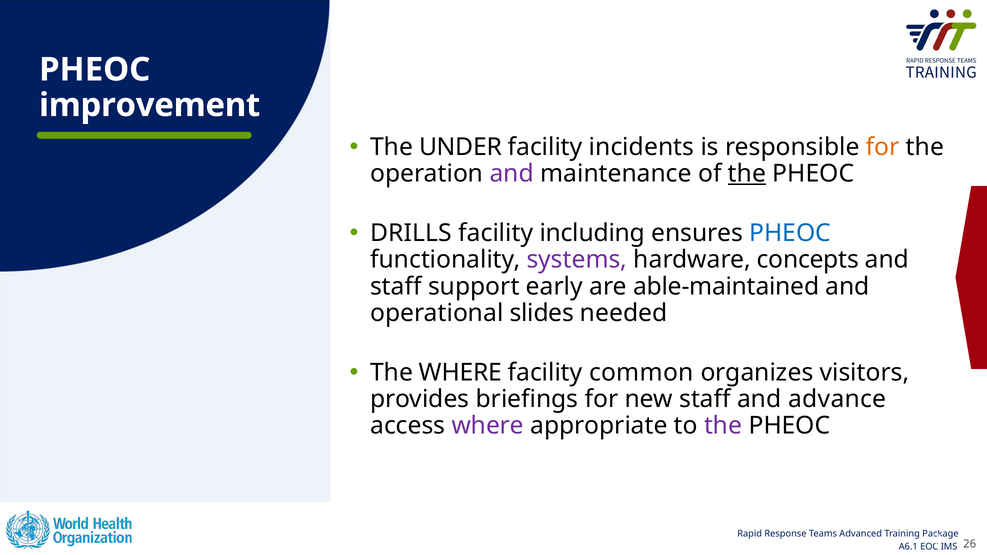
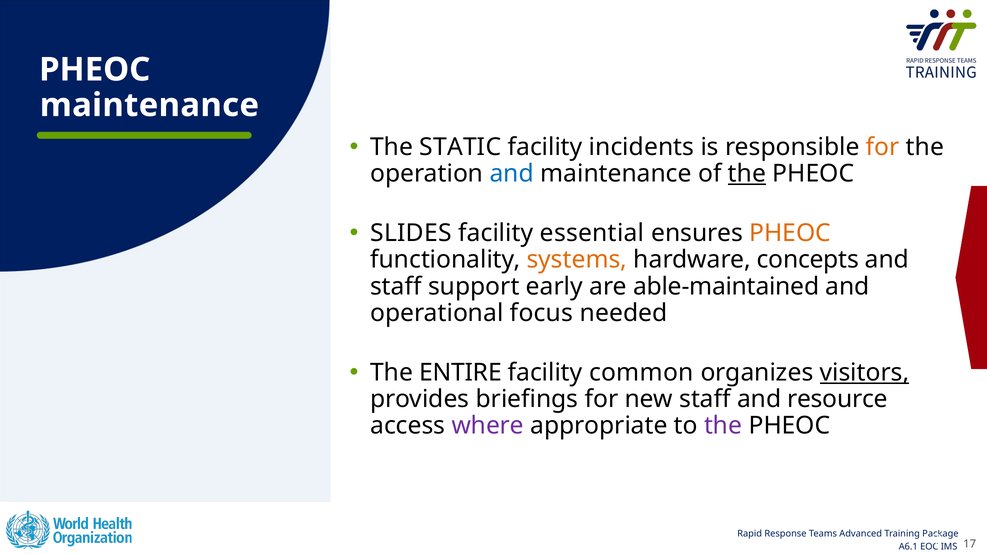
improvement: improvement -> maintenance (149, 105)
UNDER: UNDER -> STATIC (460, 147)
and colour: purple -> blue (512, 174)
DRILLS: DRILLS -> SLIDES (411, 233)
including: including -> essential (592, 233)
PHEOC colour: blue -> orange (790, 233)
systems colour: purple -> orange (577, 260)
slides: slides -> focus (542, 313)
The WHERE: WHERE -> ENTIRE (461, 373)
visitors underline: none -> present (865, 373)
advance: advance -> resource (837, 399)
26: 26 -> 17 (970, 544)
